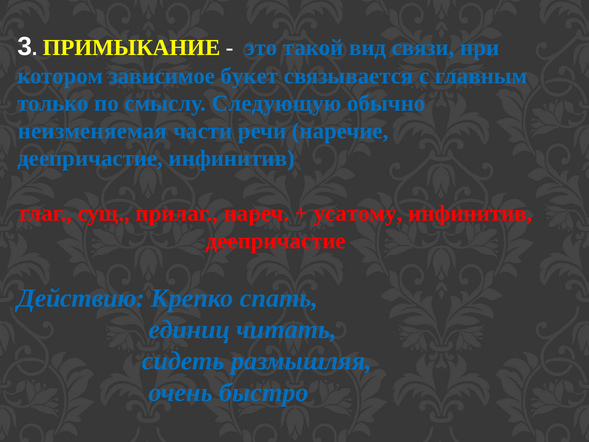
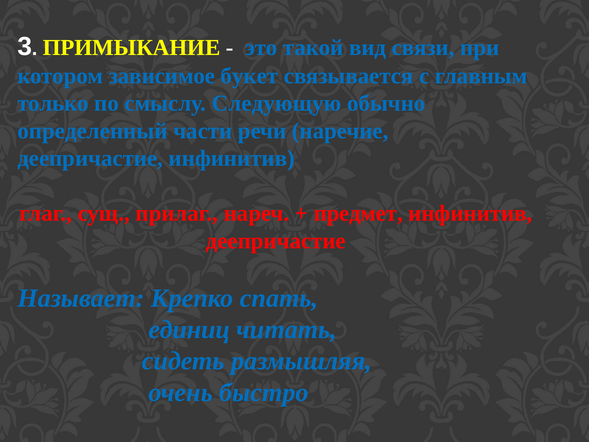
неизменяемая: неизменяемая -> определенный (92, 131)
усатому: усатому -> предмет (358, 213)
Действию: Действию -> Называет (81, 298)
